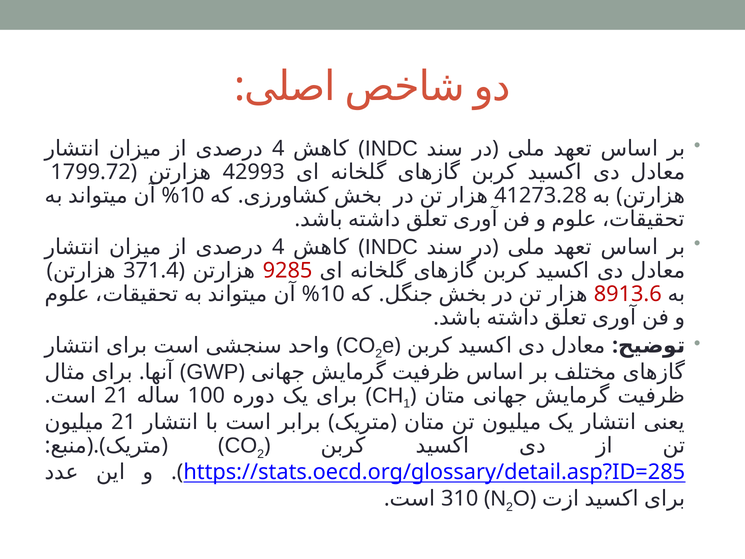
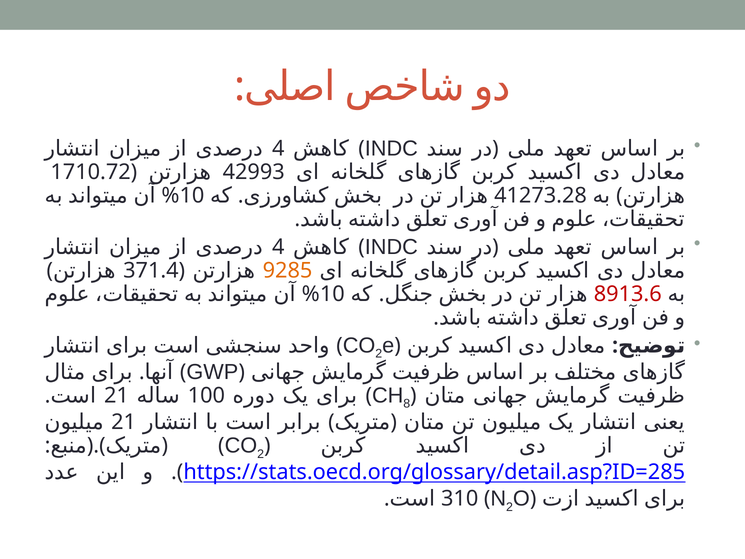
1799.72: 1799.72 -> 1710.72 (91, 172)
9285 colour: red -> orange (288, 270)
1: 1 -> 8 (407, 404)
